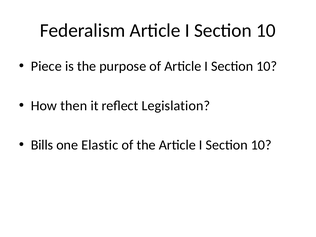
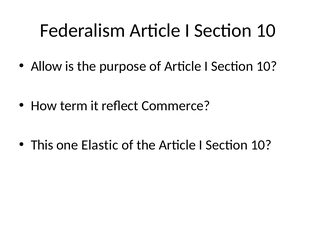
Piece: Piece -> Allow (46, 66)
then: then -> term (74, 106)
Legislation: Legislation -> Commerce (176, 106)
Bills: Bills -> This (42, 145)
